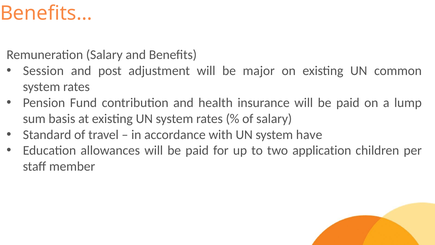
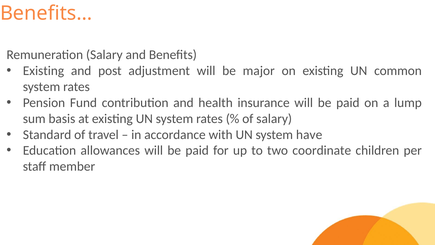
Session: Session -> Existing (43, 71)
application: application -> coordinate (322, 150)
